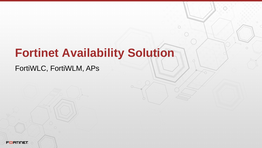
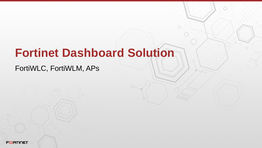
Availability: Availability -> Dashboard (93, 53)
